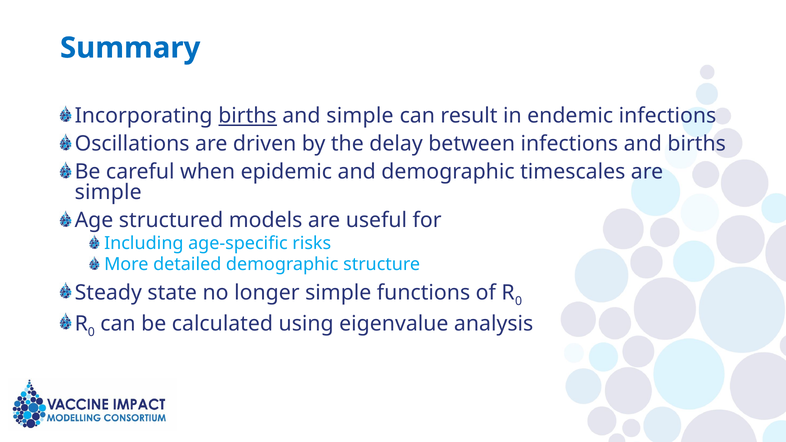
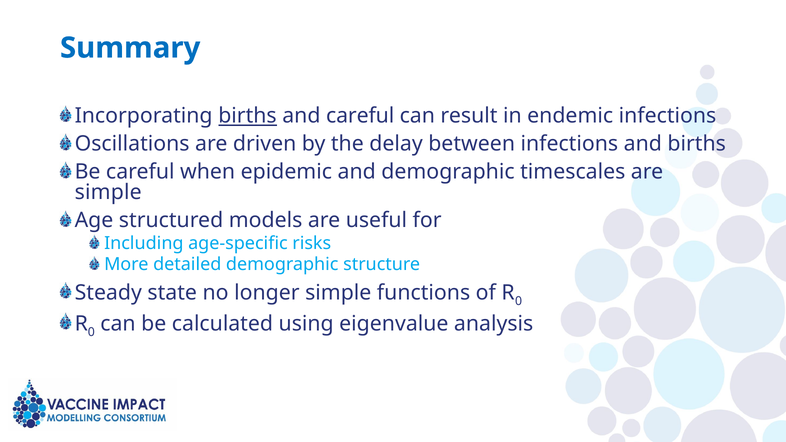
and simple: simple -> careful (360, 116)
